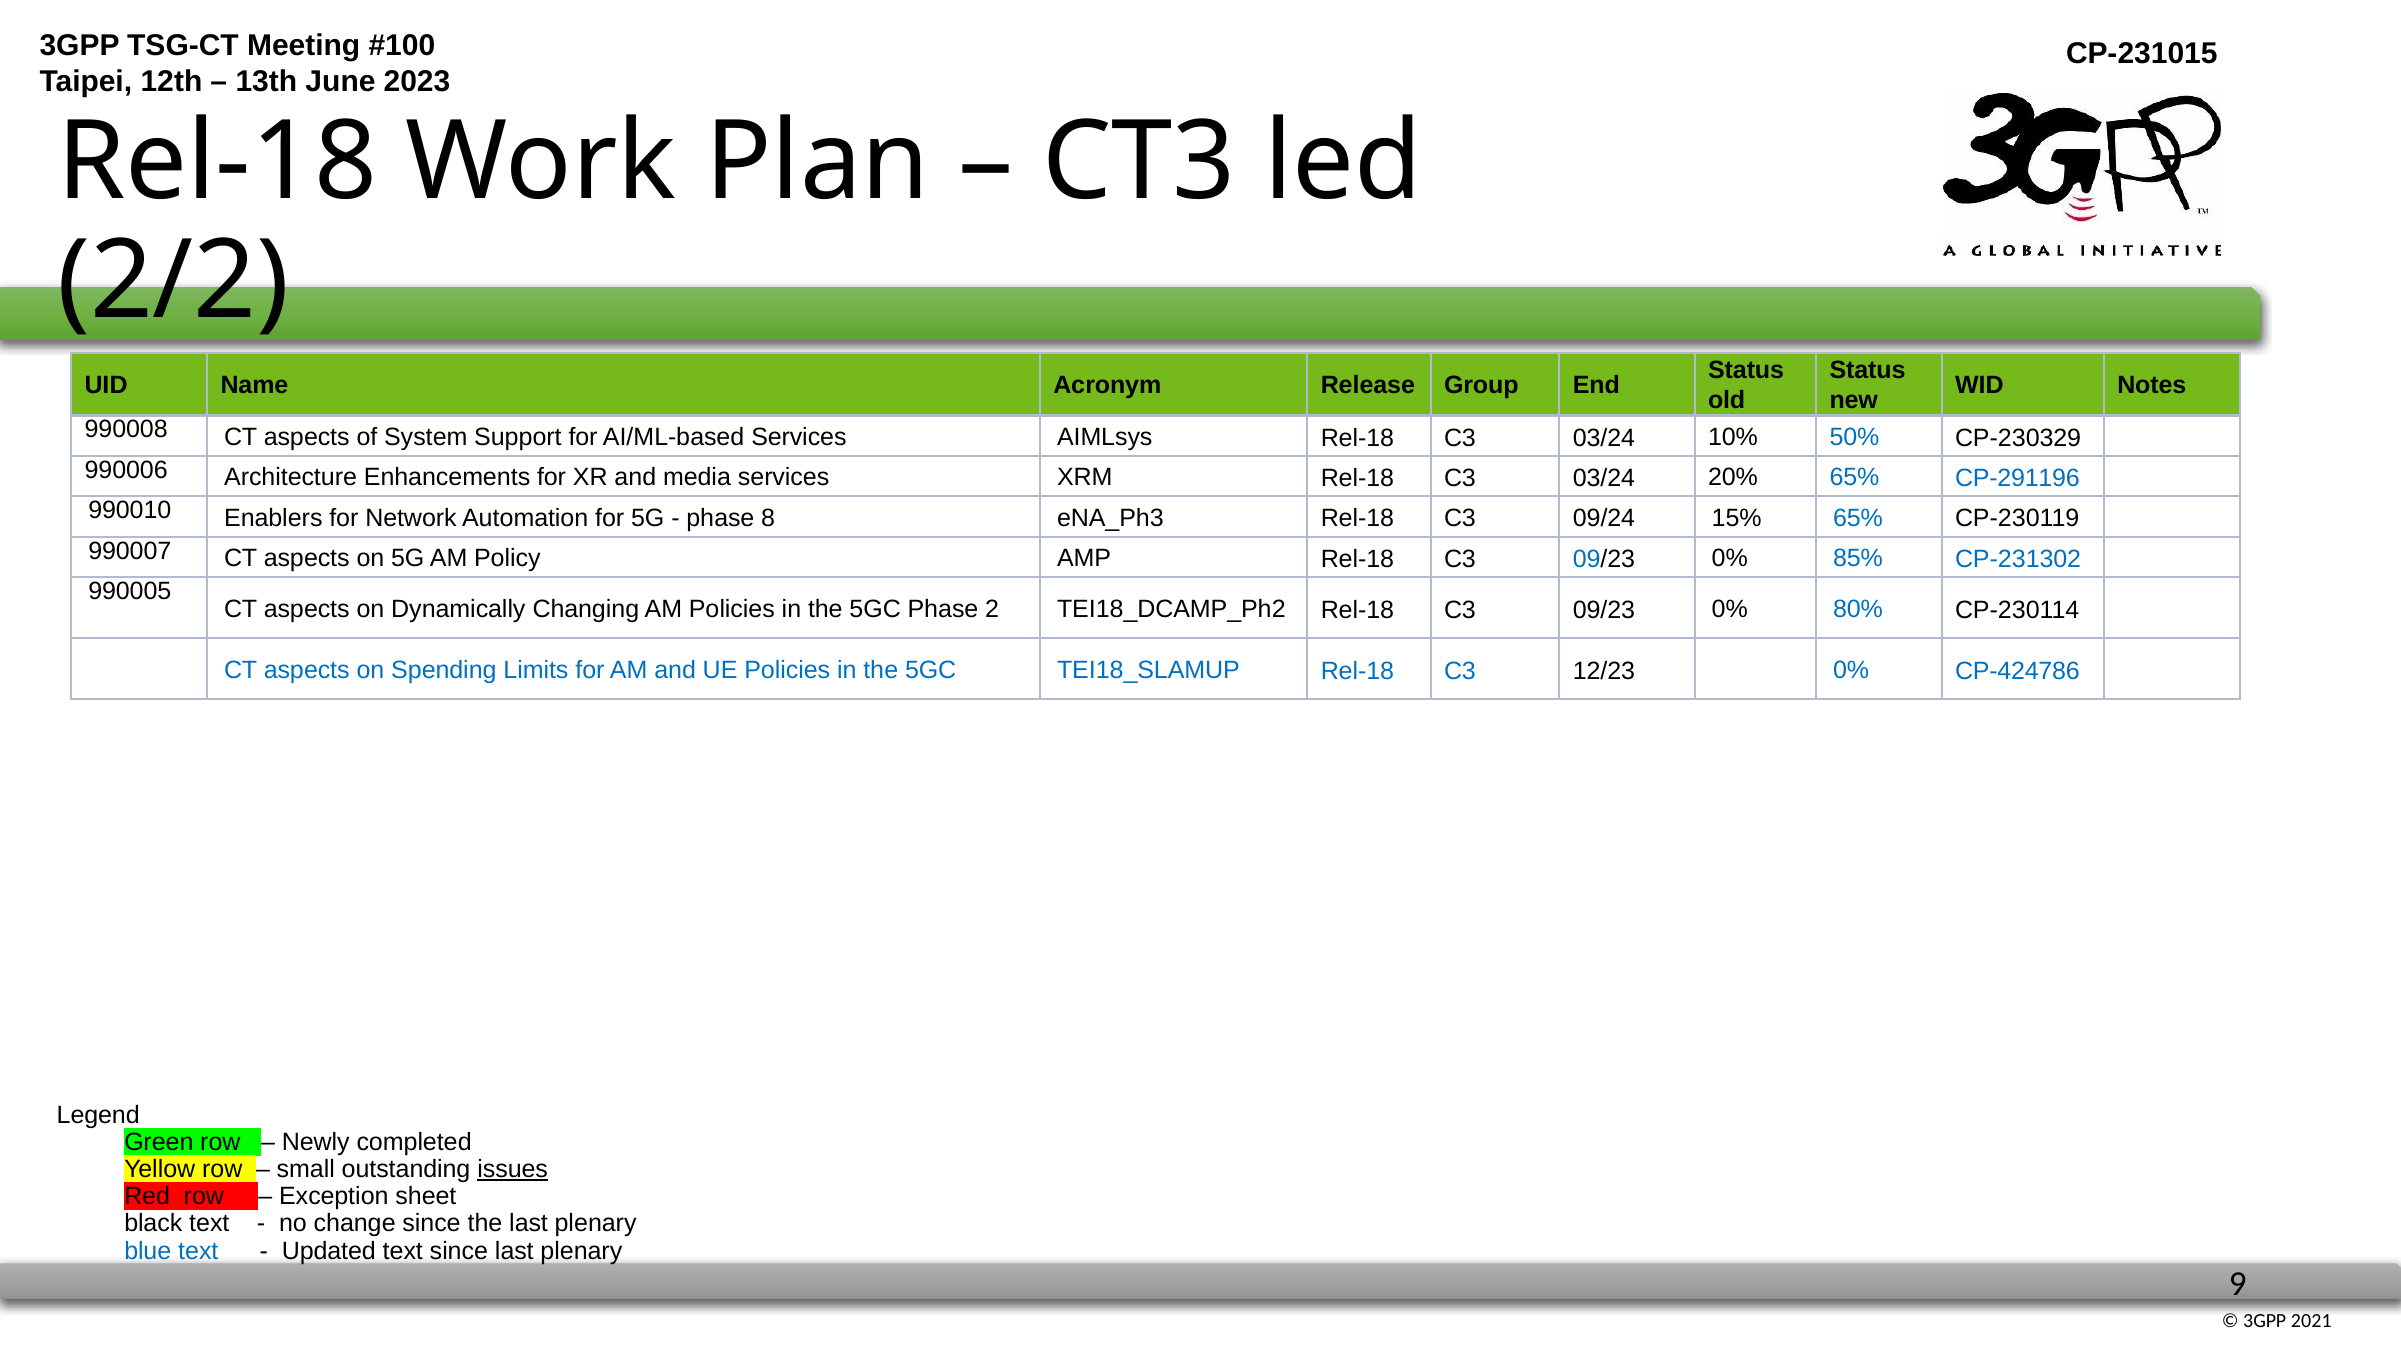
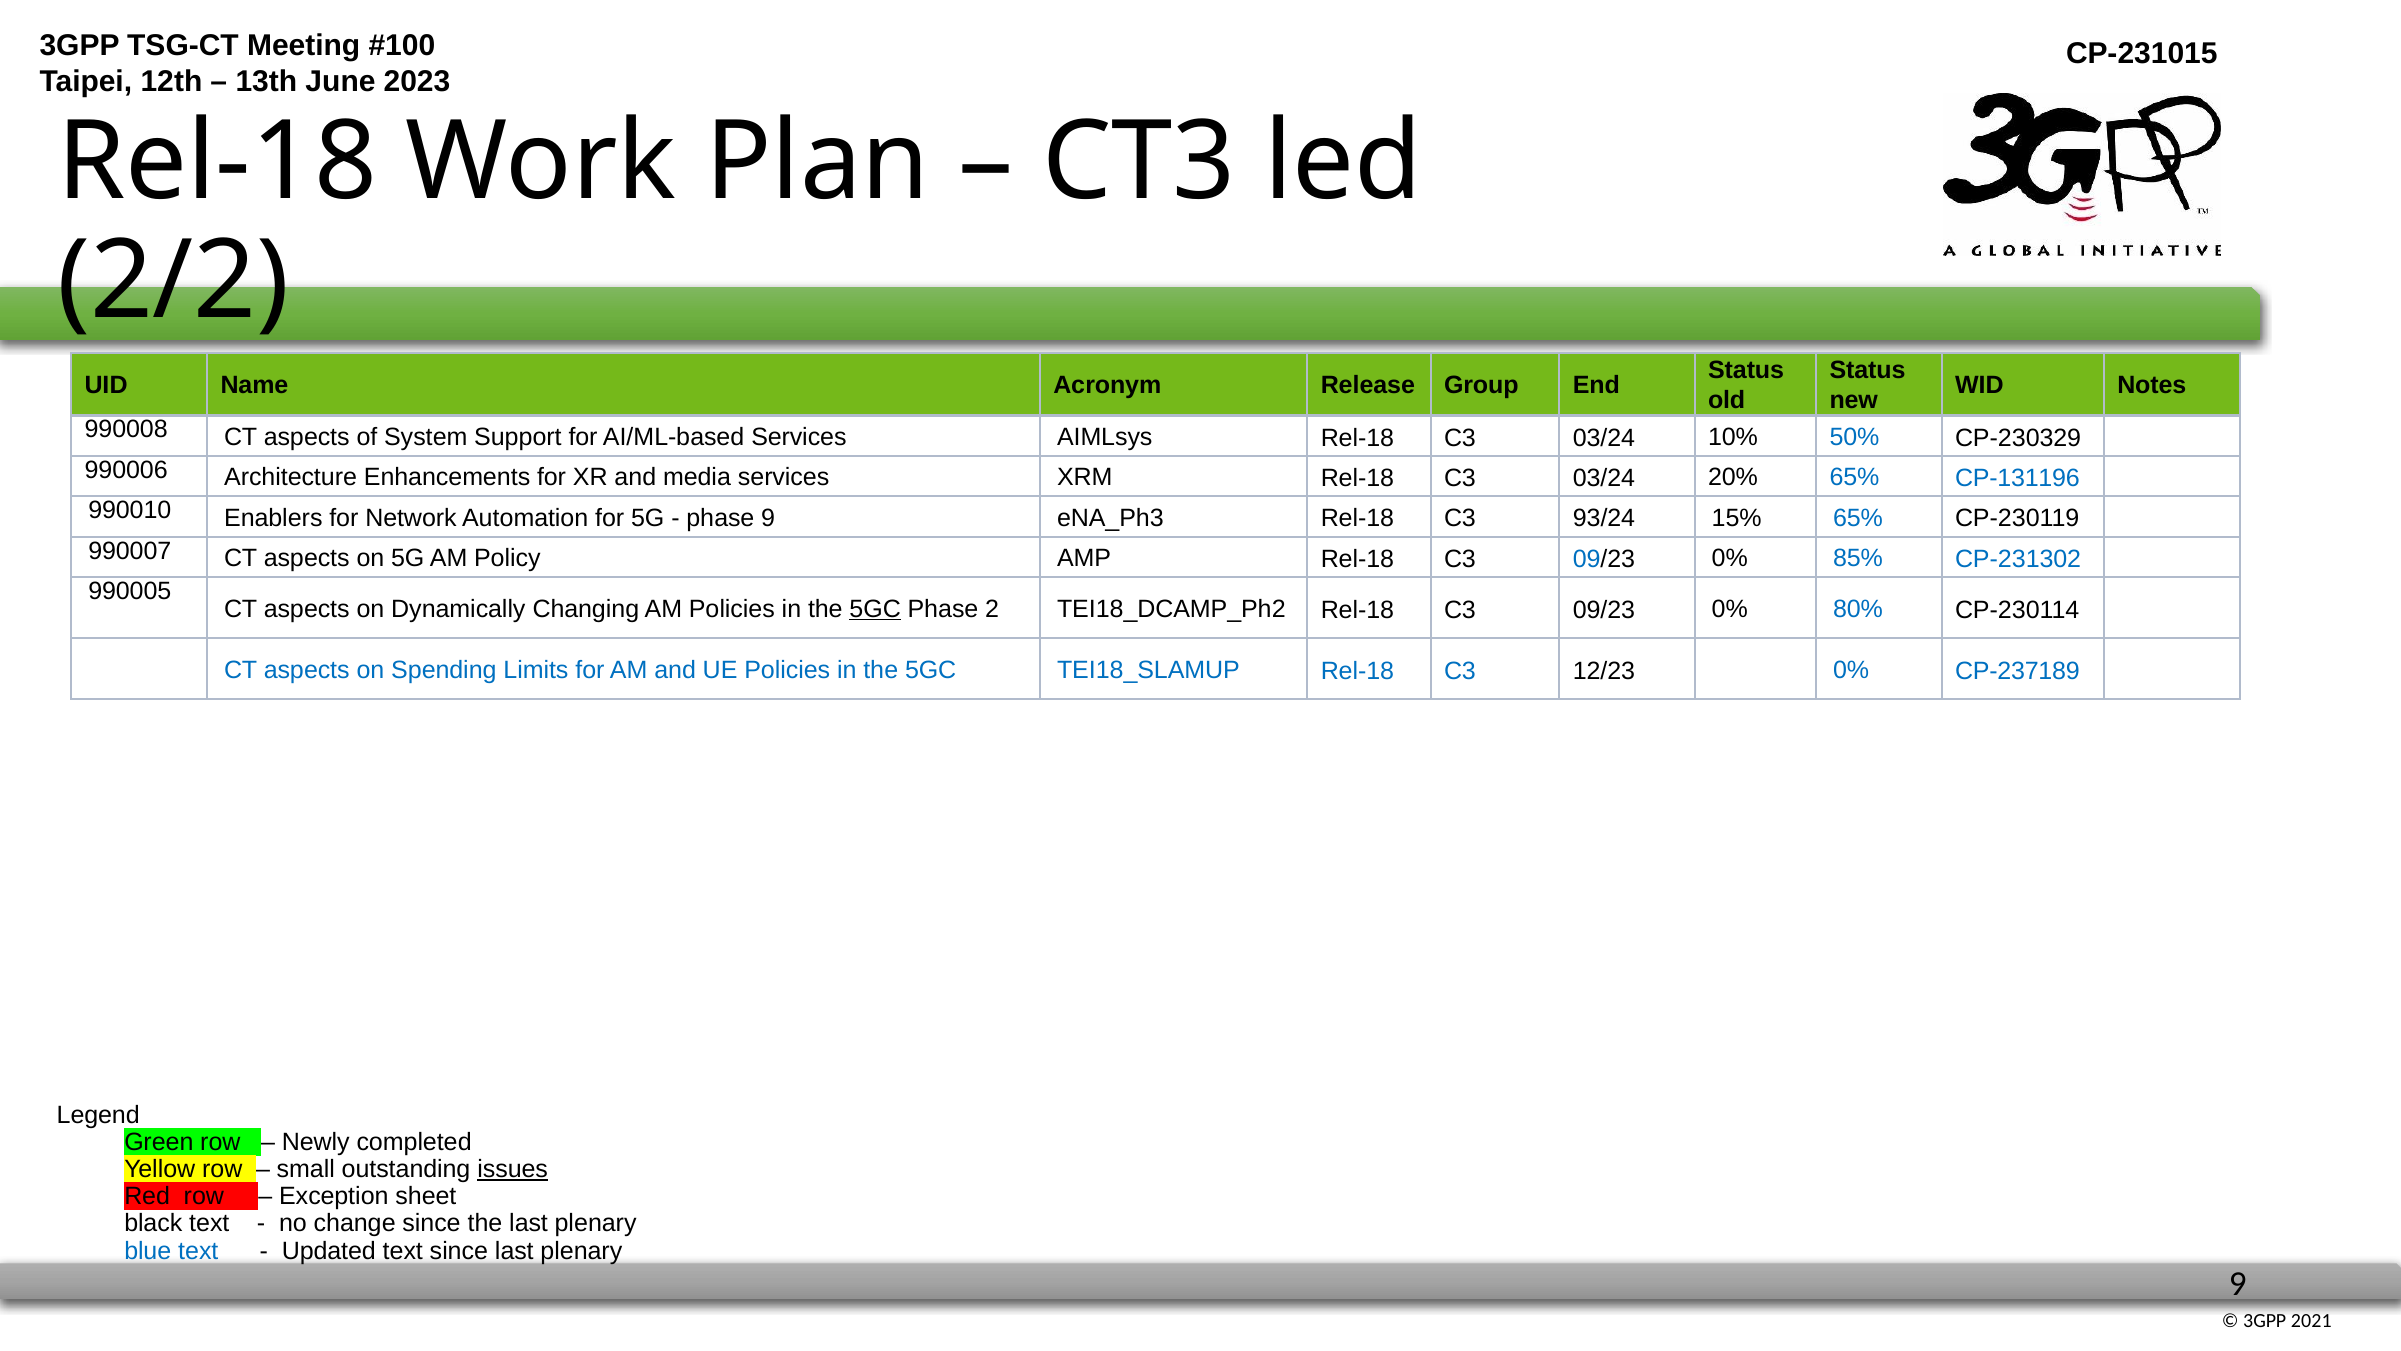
CP-291196: CP-291196 -> CP-131196 (2017, 478)
phase 8: 8 -> 9 (768, 518)
09/24: 09/24 -> 93/24 (1604, 518)
5GC underline: none -> present (875, 609)
CP-424786: CP-424786 -> CP-237189 (2017, 671)
